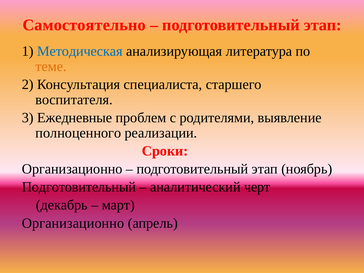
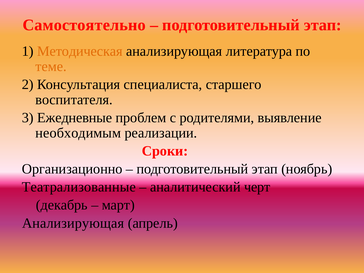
Методическая colour: blue -> orange (80, 51)
полноценного: полноценного -> необходимым (78, 133)
Подготовительный: Подготовительный -> Театрализованные (79, 187)
Организационно: Организационно -> Анализирующая (73, 223)
